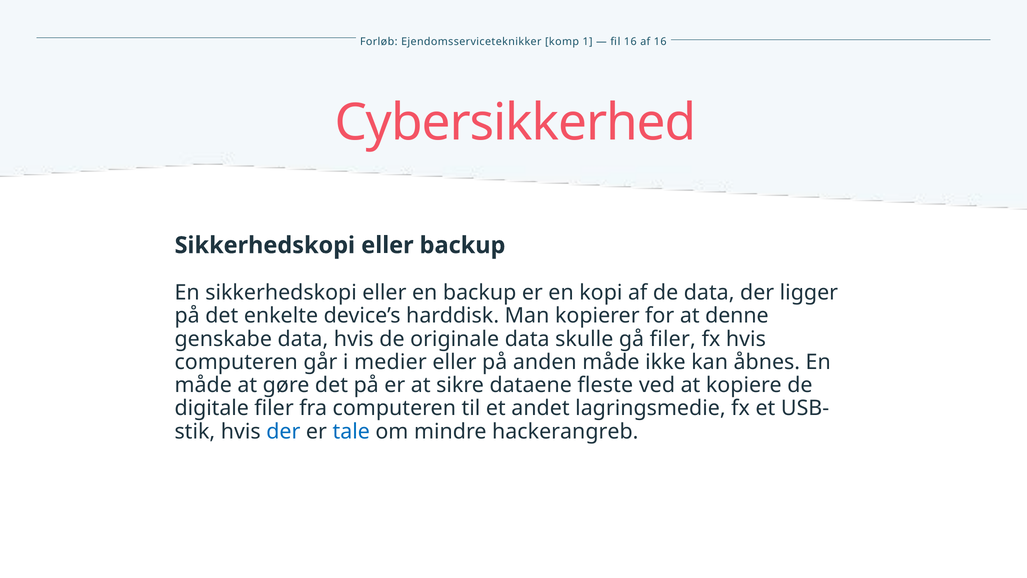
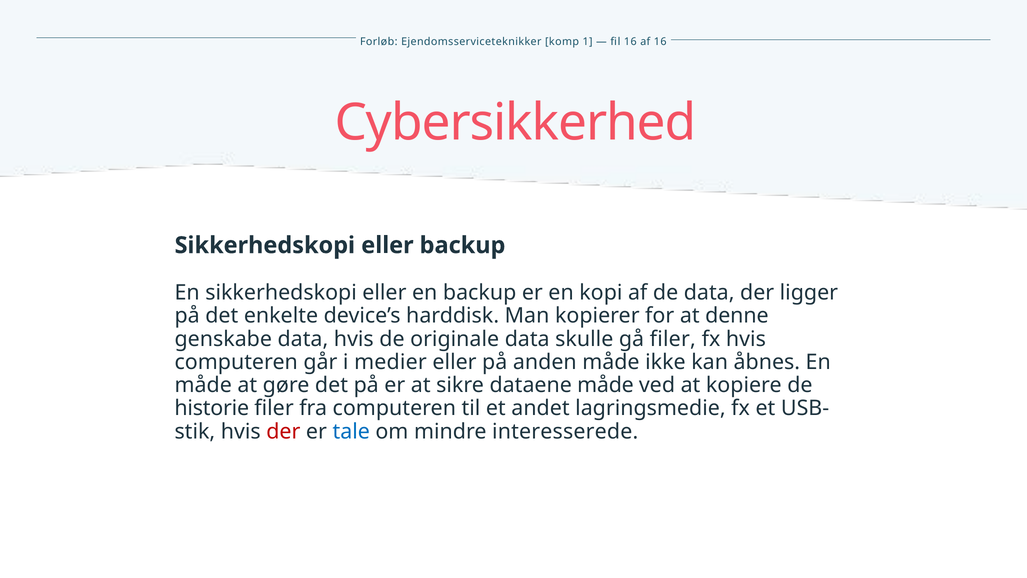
dataene fleste: fleste -> måde (605, 385)
digitale: digitale -> historie (212, 408)
der colour: blue -> red (283, 431)
hackerangreb: hackerangreb -> interesserede (565, 431)
